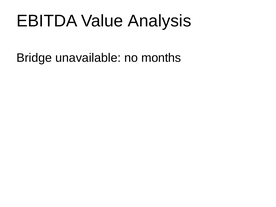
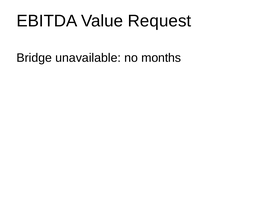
Analysis: Analysis -> Request (159, 21)
